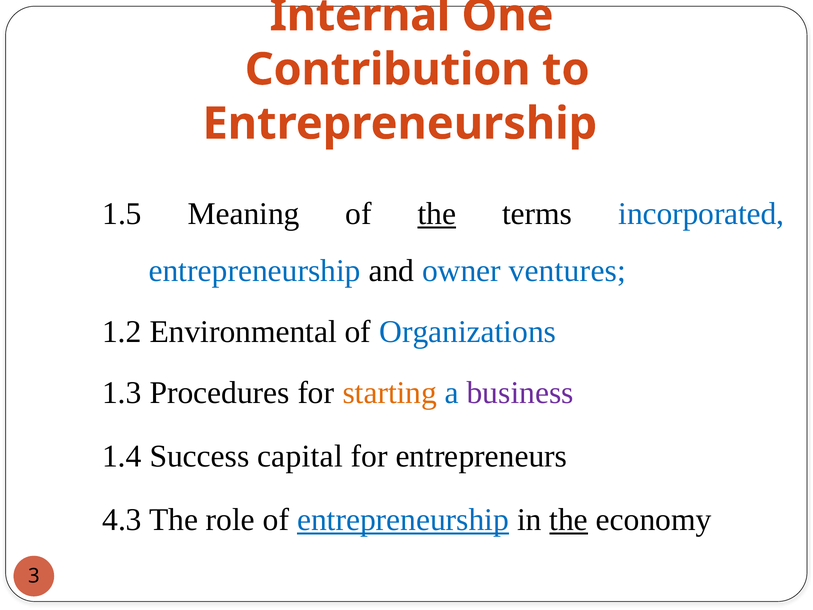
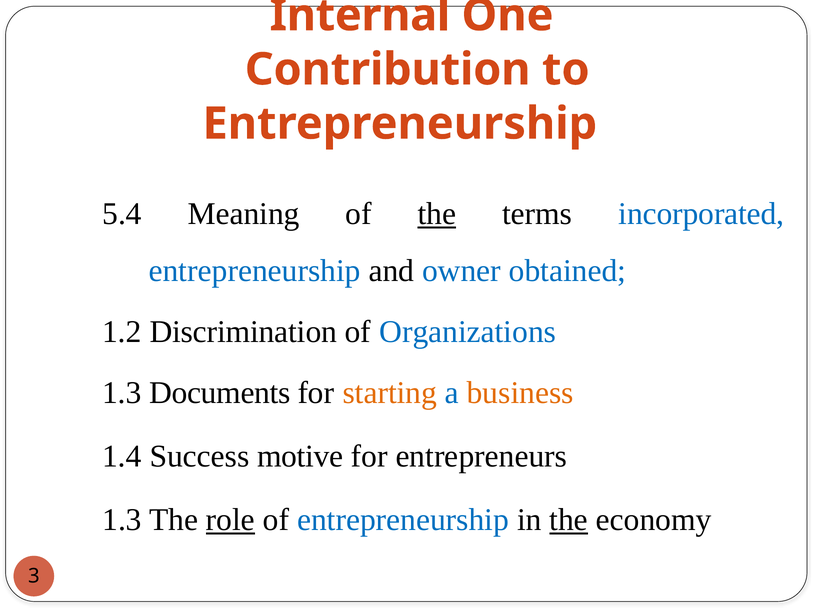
1.5: 1.5 -> 5.4 (122, 214)
ventures: ventures -> obtained (567, 271)
Environmental: Environmental -> Discrimination (243, 332)
Procedures: Procedures -> Documents (220, 393)
business colour: purple -> orange (520, 393)
capital: capital -> motive (300, 456)
4.3: 4.3 -> 1.3 (122, 520)
role underline: none -> present (230, 520)
entrepreneurship underline: present -> none (403, 520)
